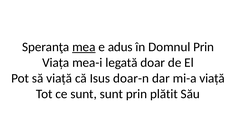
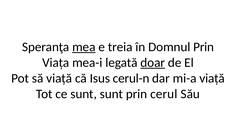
adus: adus -> treia (120, 47)
doar underline: none -> present (153, 63)
doar-n: doar-n -> cerul-n (131, 79)
plătit: plătit -> cerul (164, 94)
